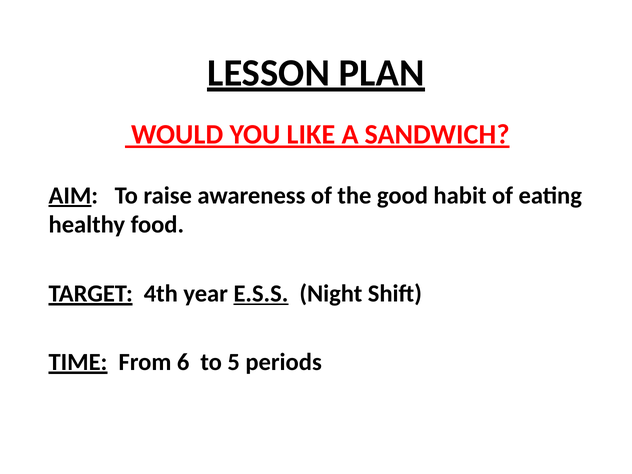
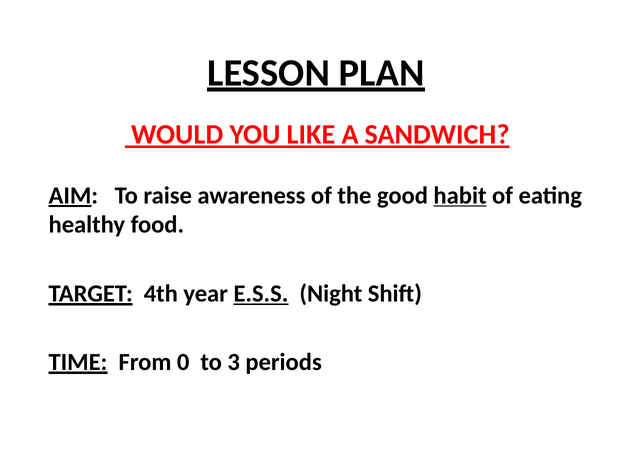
habit underline: none -> present (460, 195)
6: 6 -> 0 (183, 362)
5: 5 -> 3 (234, 362)
